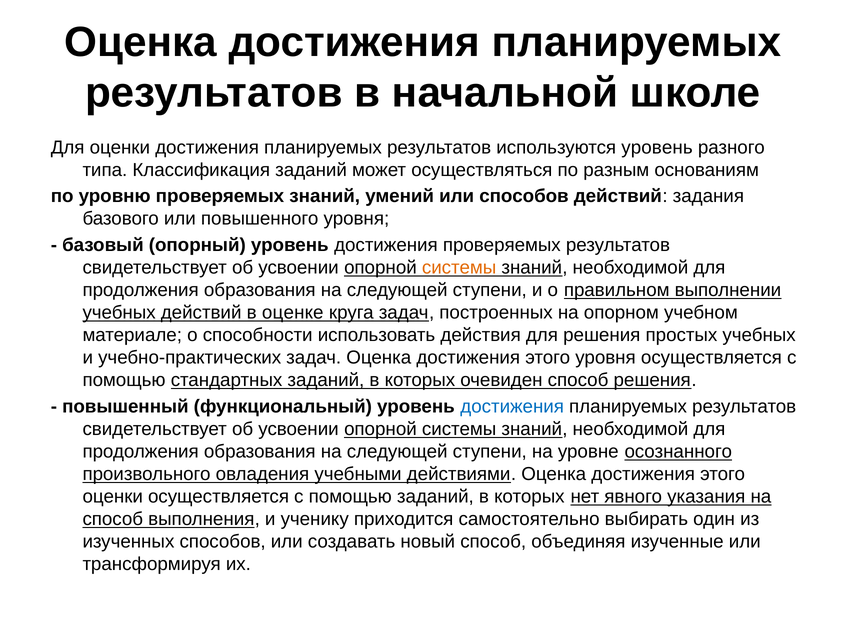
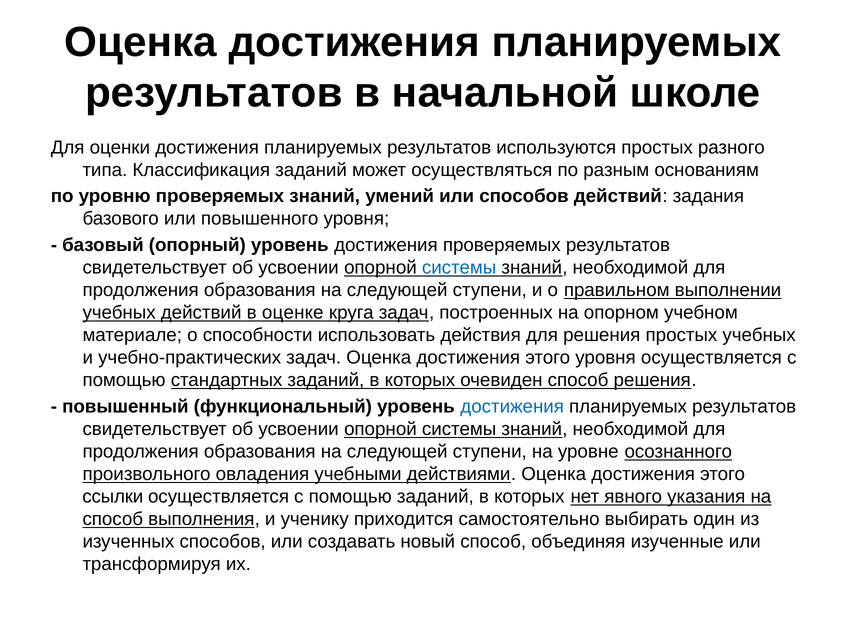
используются уровень: уровень -> простых (657, 148)
системы colour: orange -> blue (459, 268)
оценки: оценки -> ссылки (113, 497)
